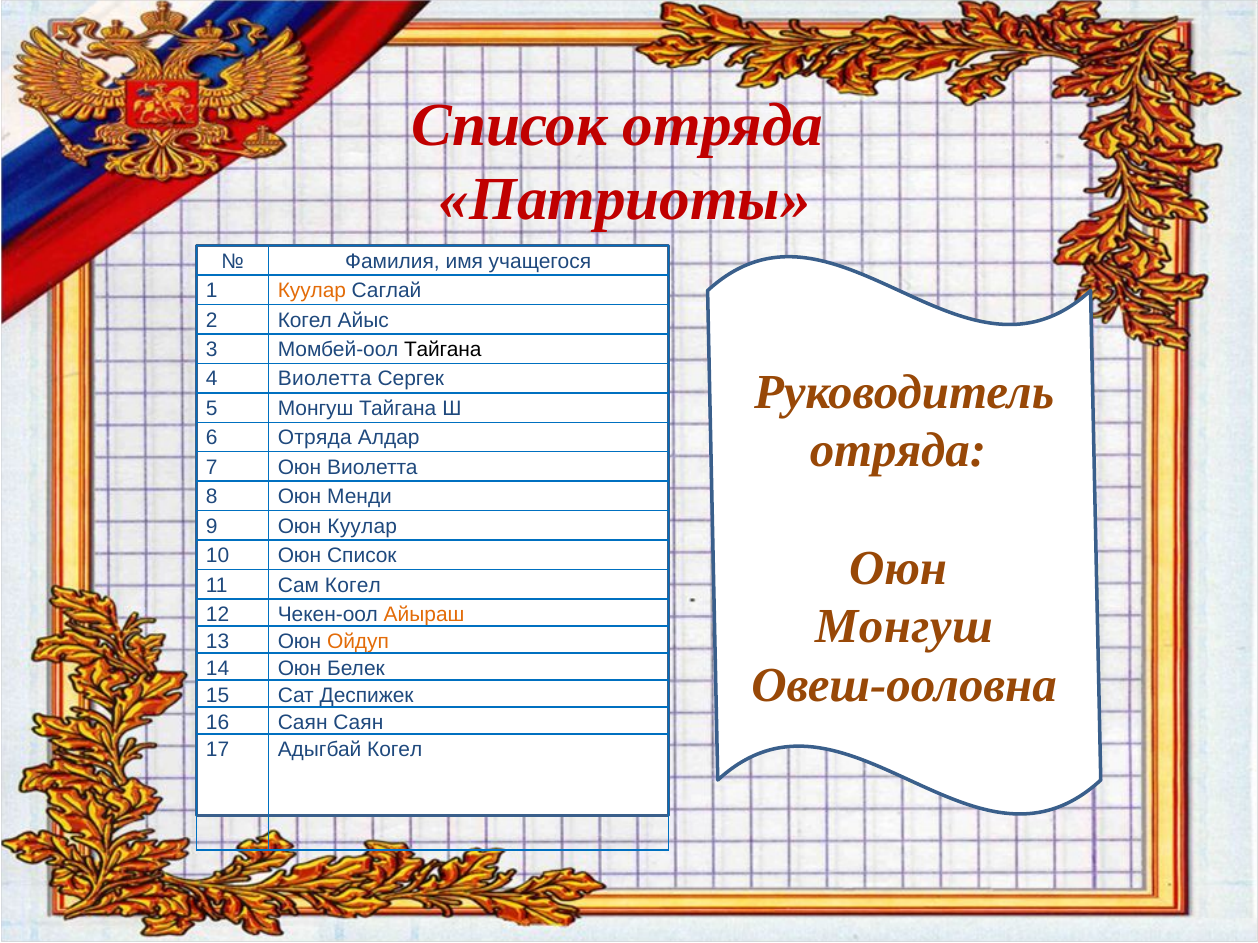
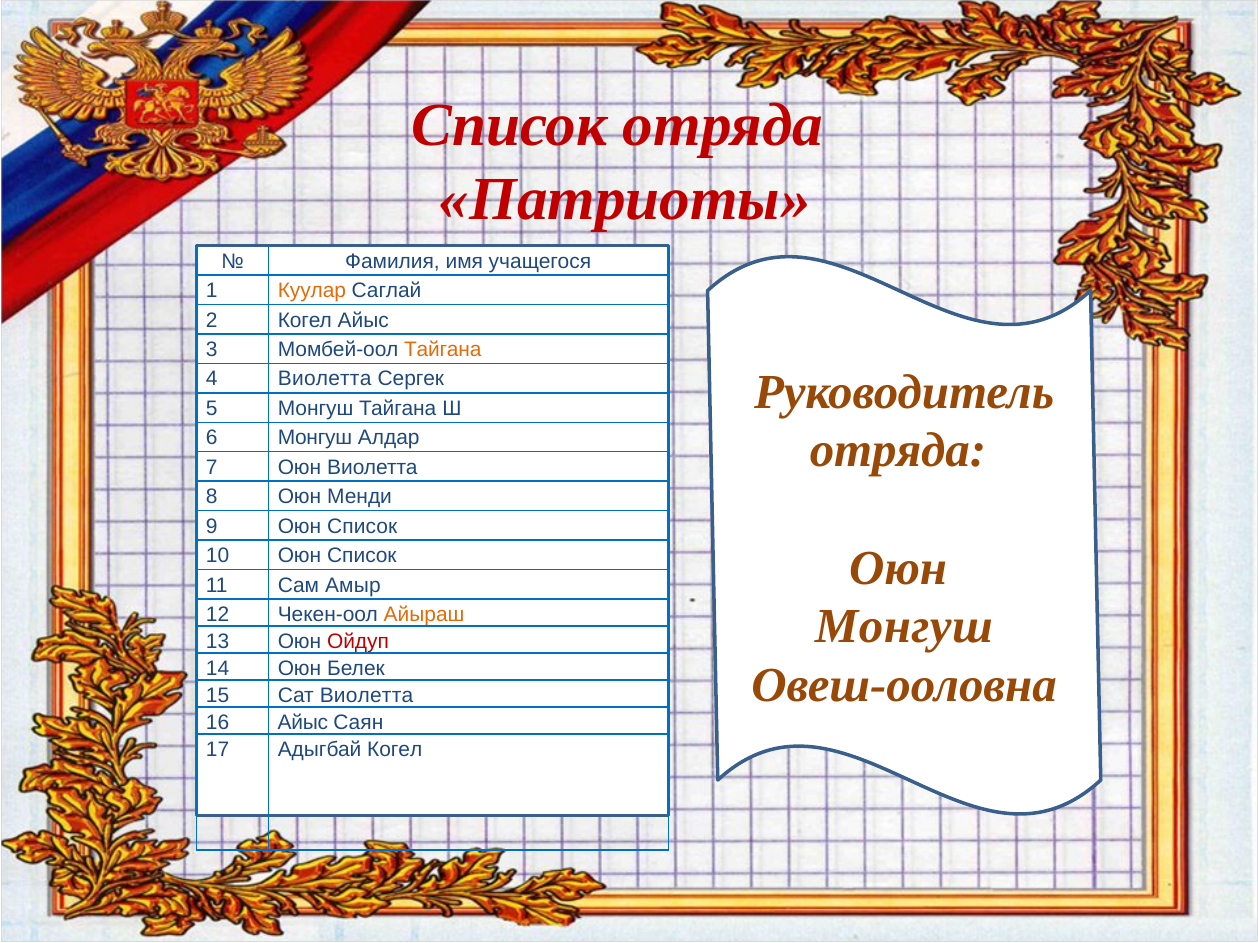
Тайгана colour: black -> orange (443, 350)
6 Отряда: Отряда -> Монгуш (315, 438)
9 Оюн Куулар: Куулар -> Список (362, 527)
Сам Когел: Когел -> Амыр (353, 586)
Ойдуп colour: orange -> red (358, 642)
Сат Деспижек: Деспижек -> Виолетта (367, 696)
16 Саян: Саян -> Айыс (303, 723)
